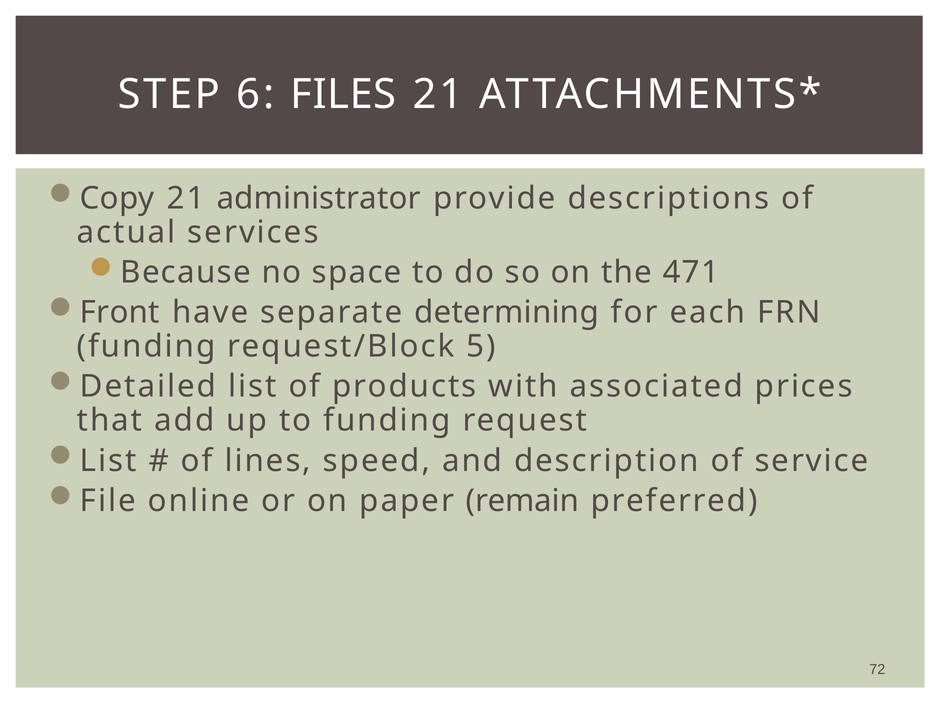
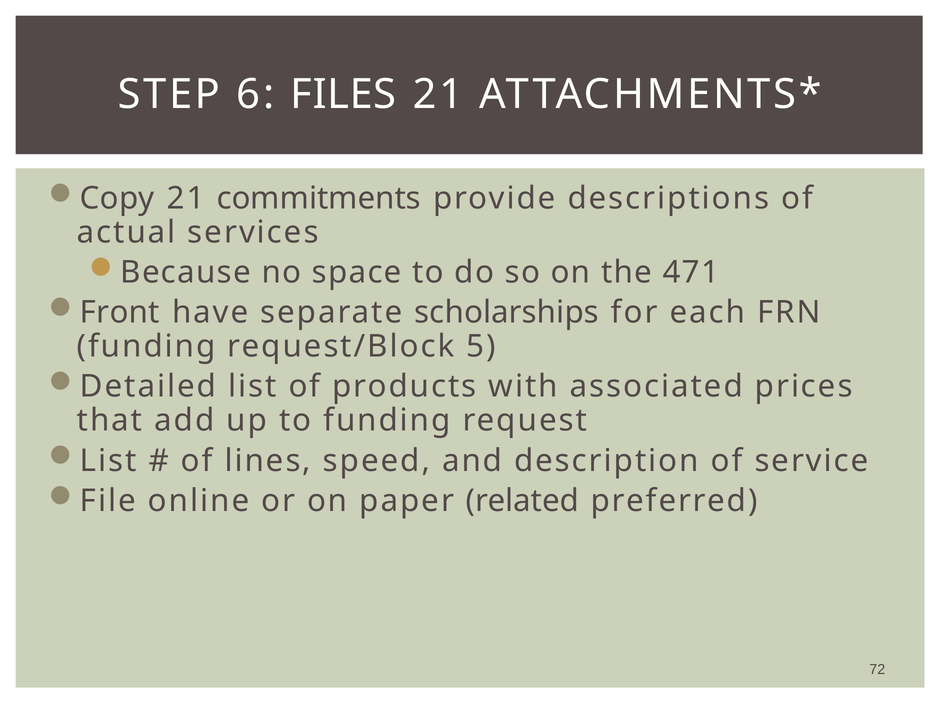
administrator: administrator -> commitments (319, 198)
determining: determining -> scholarships (507, 313)
remain: remain -> related (522, 501)
